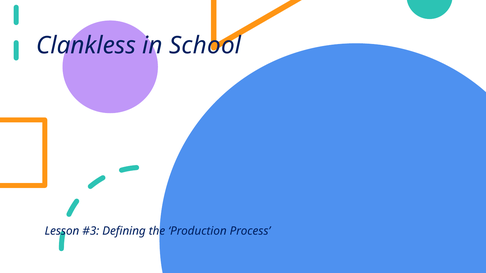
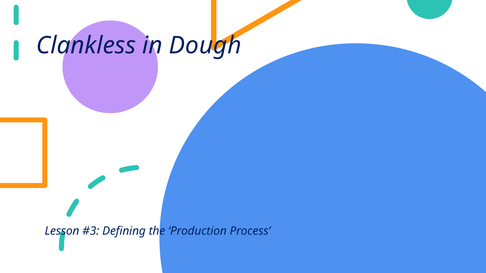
School: School -> Dough (205, 45)
